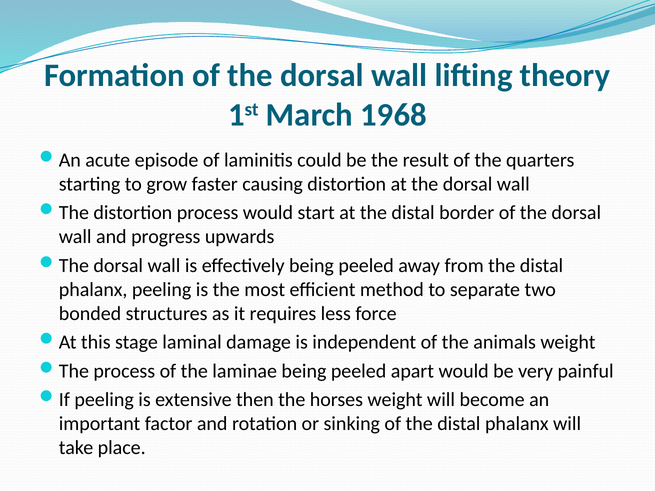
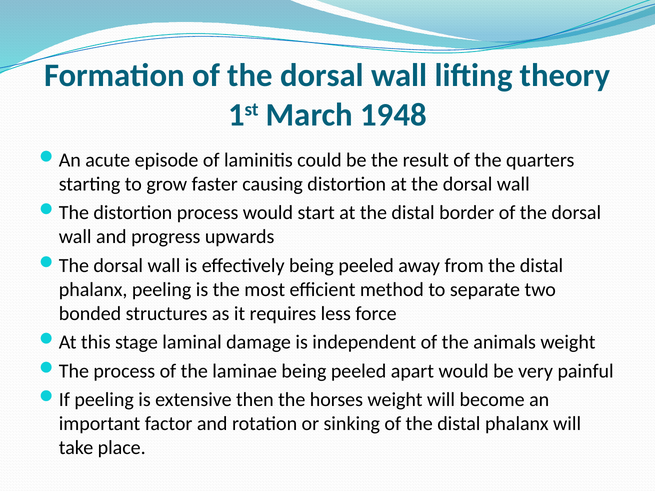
1968: 1968 -> 1948 (394, 115)
